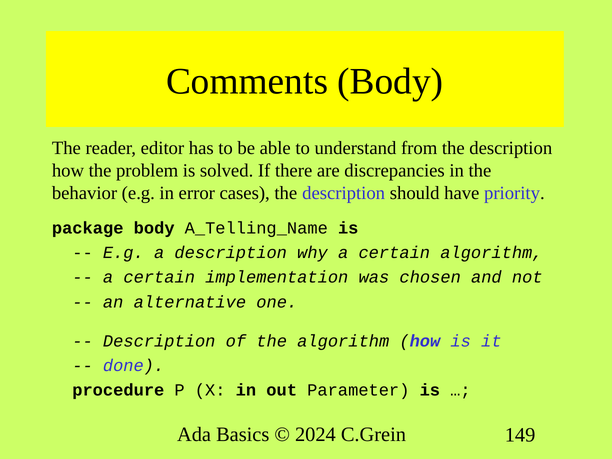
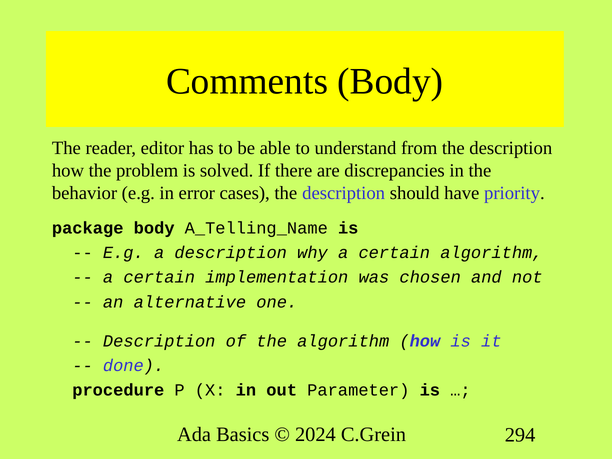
149: 149 -> 294 (520, 435)
